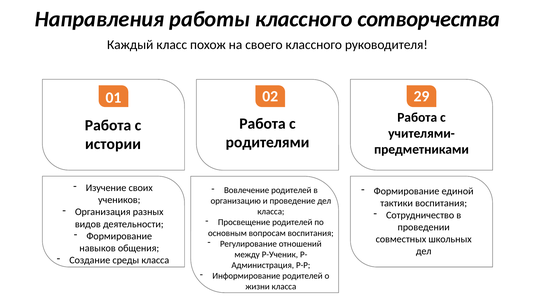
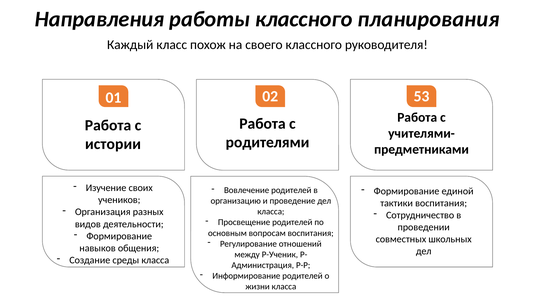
сотворчества: сотворчества -> планирования (429, 19)
29: 29 -> 53 (421, 96)
